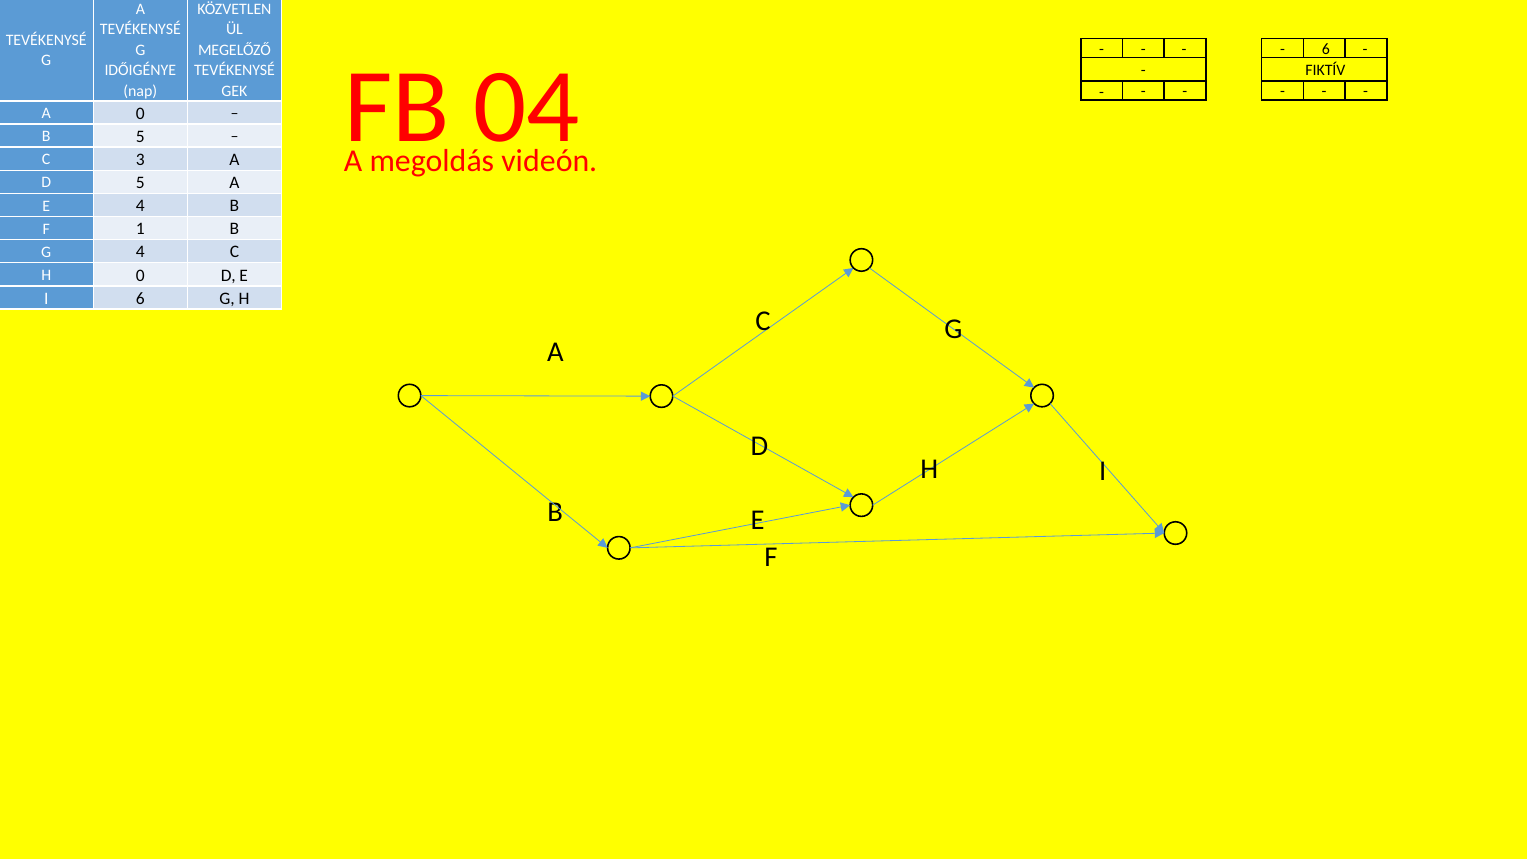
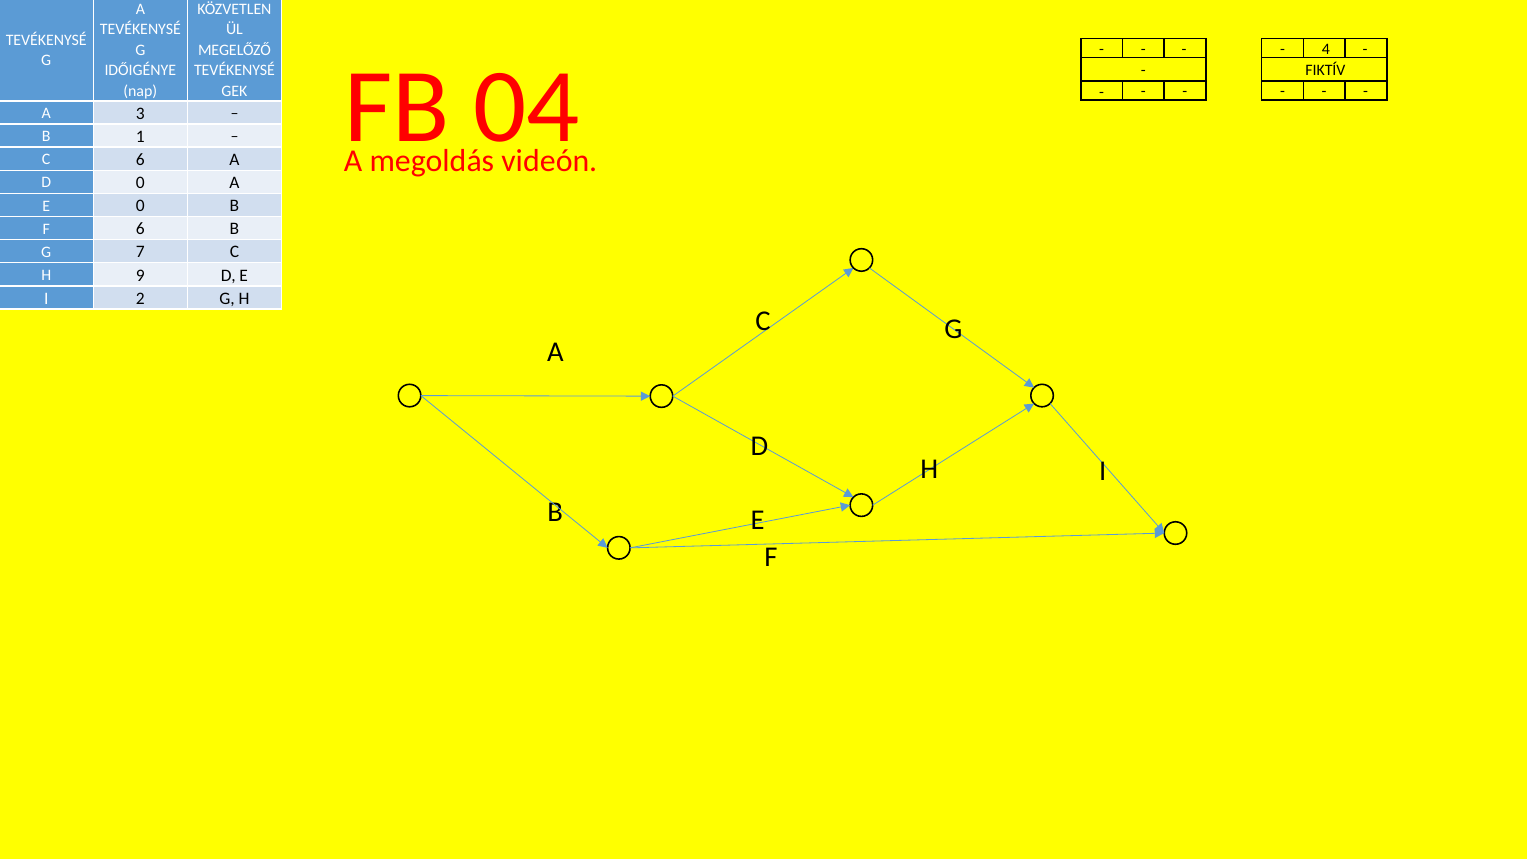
6: 6 -> 4 (1326, 49)
A 0: 0 -> 3 (140, 113)
B 5: 5 -> 1 (140, 137)
C 3: 3 -> 6 (140, 160)
D 5: 5 -> 0 (140, 183)
E 4: 4 -> 0 (140, 206)
F 1: 1 -> 6 (140, 229)
G 4: 4 -> 7 (140, 252)
H 0: 0 -> 9 (140, 275)
I 6: 6 -> 2 (140, 298)
